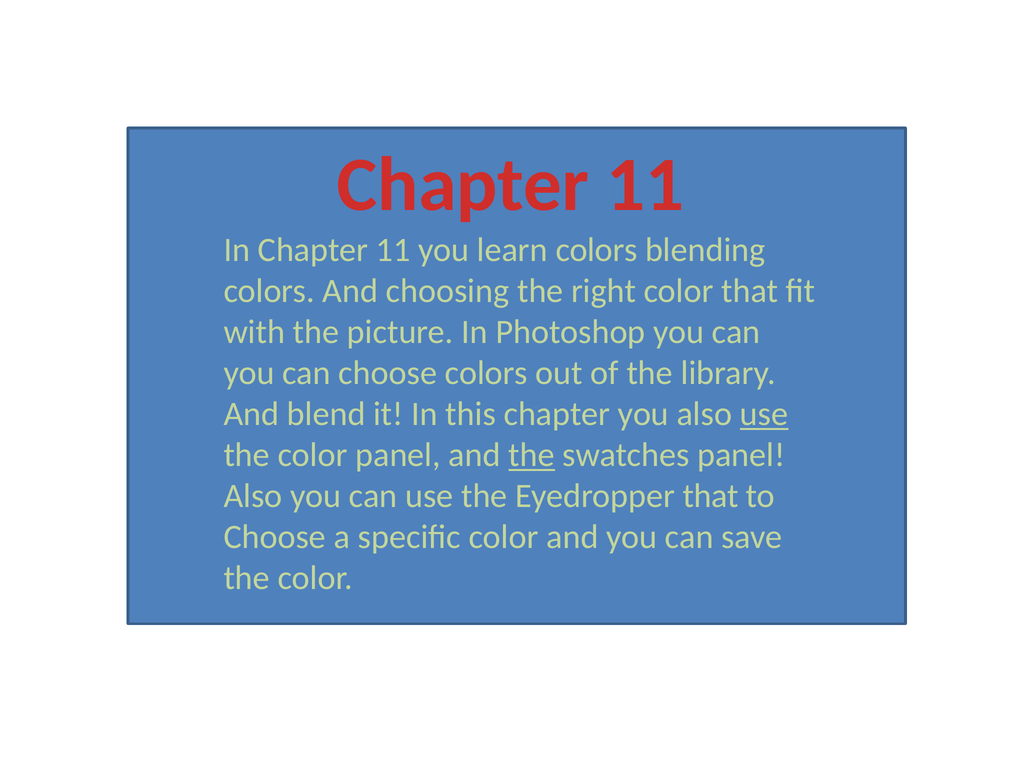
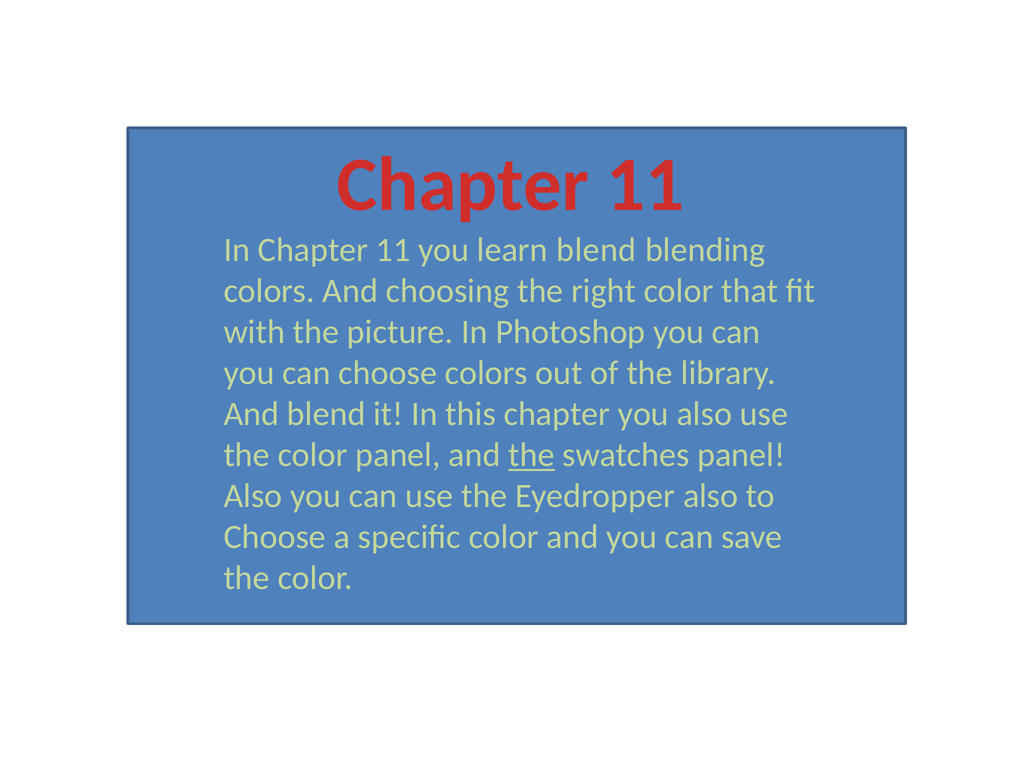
learn colors: colors -> blend (596, 250)
use underline: present -> none (764, 414)
Eyedropper that: that -> also (711, 496)
